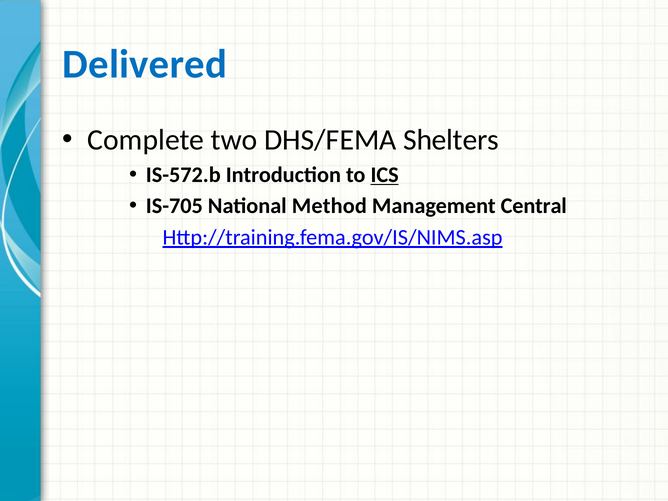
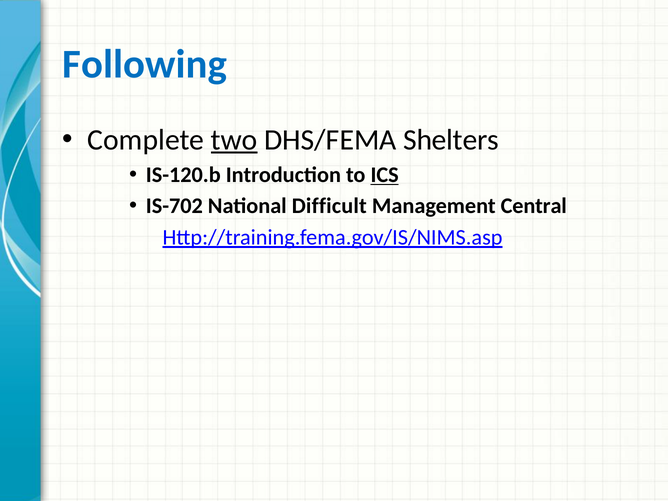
Delivered: Delivered -> Following (145, 64)
two underline: none -> present (234, 140)
IS-572.b: IS-572.b -> IS-120.b (183, 175)
IS-705: IS-705 -> IS-702 (174, 206)
Method: Method -> Difficult (329, 206)
